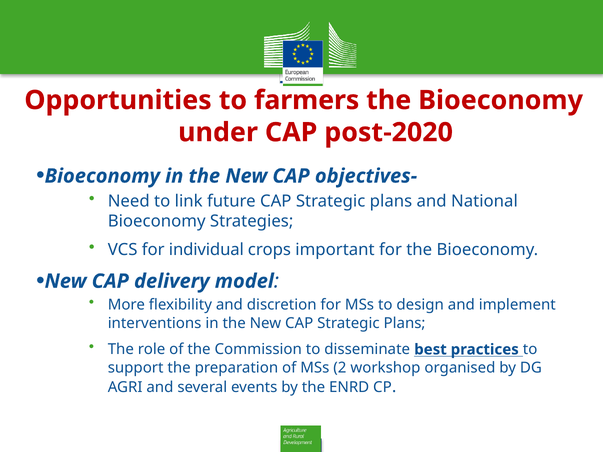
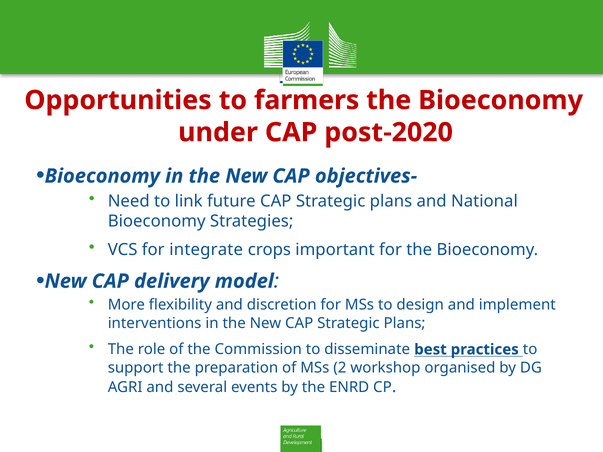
individual: individual -> integrate (206, 250)
